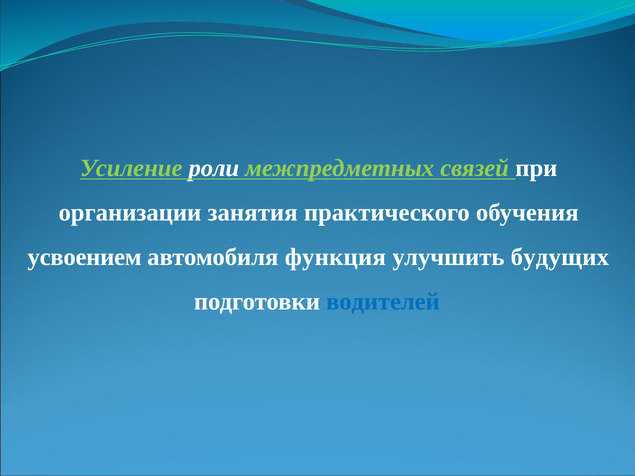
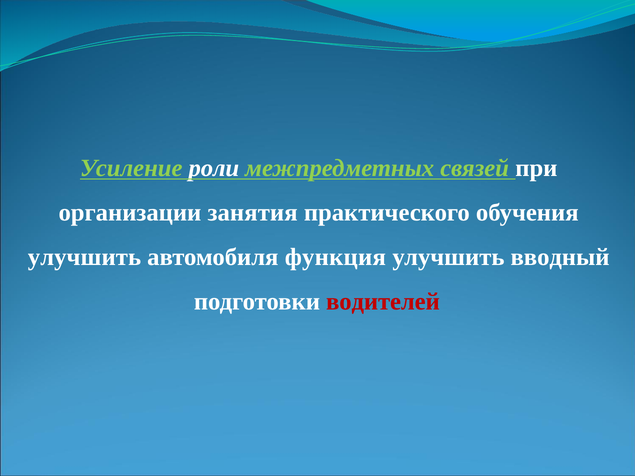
усвоением: усвоением -> улучшить (84, 257)
будущих: будущих -> вводный (560, 257)
водителей colour: blue -> red (383, 302)
